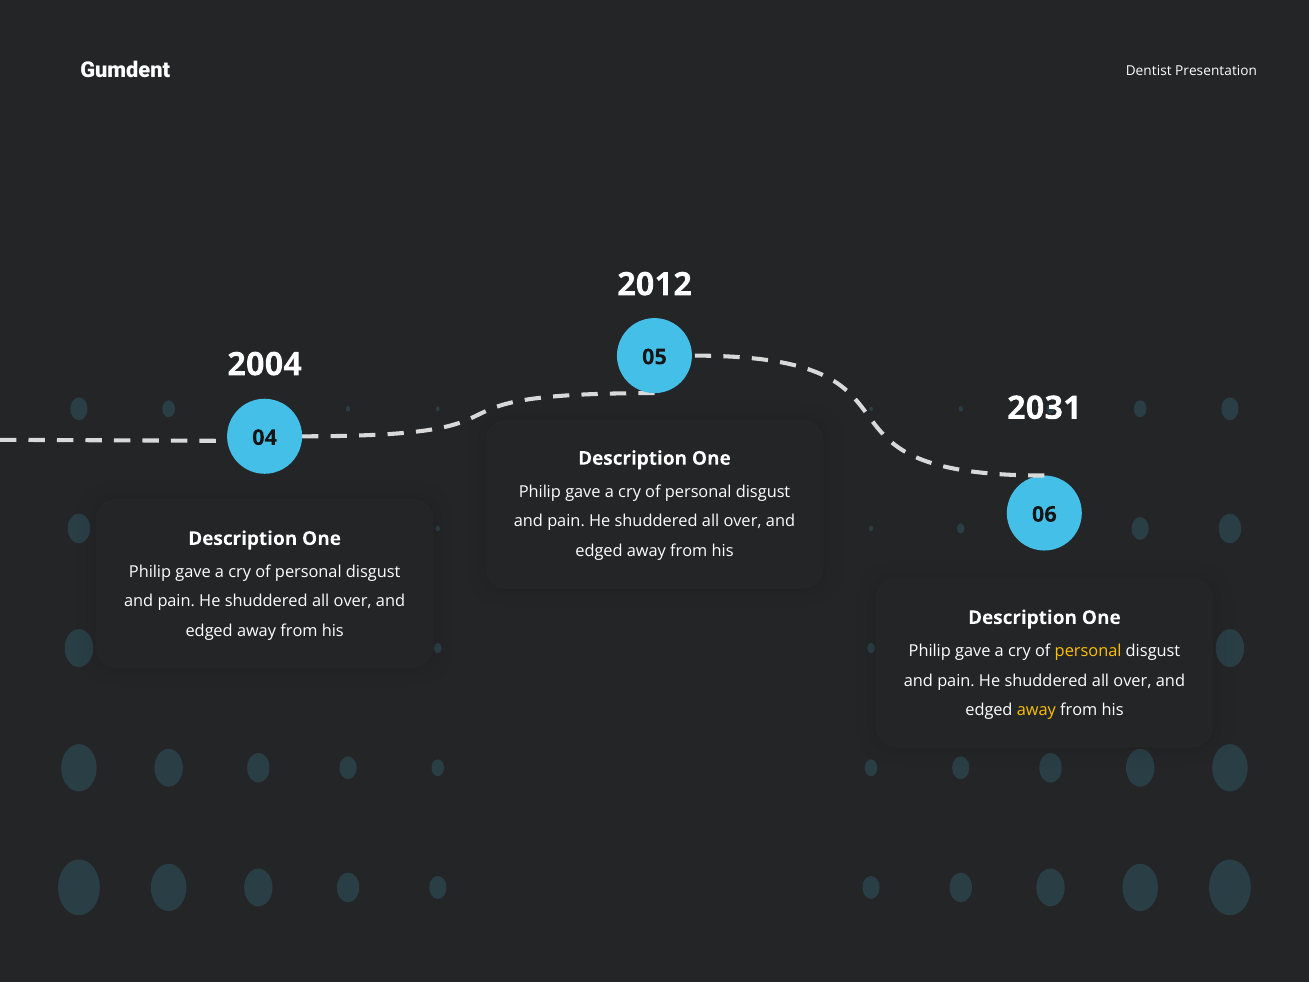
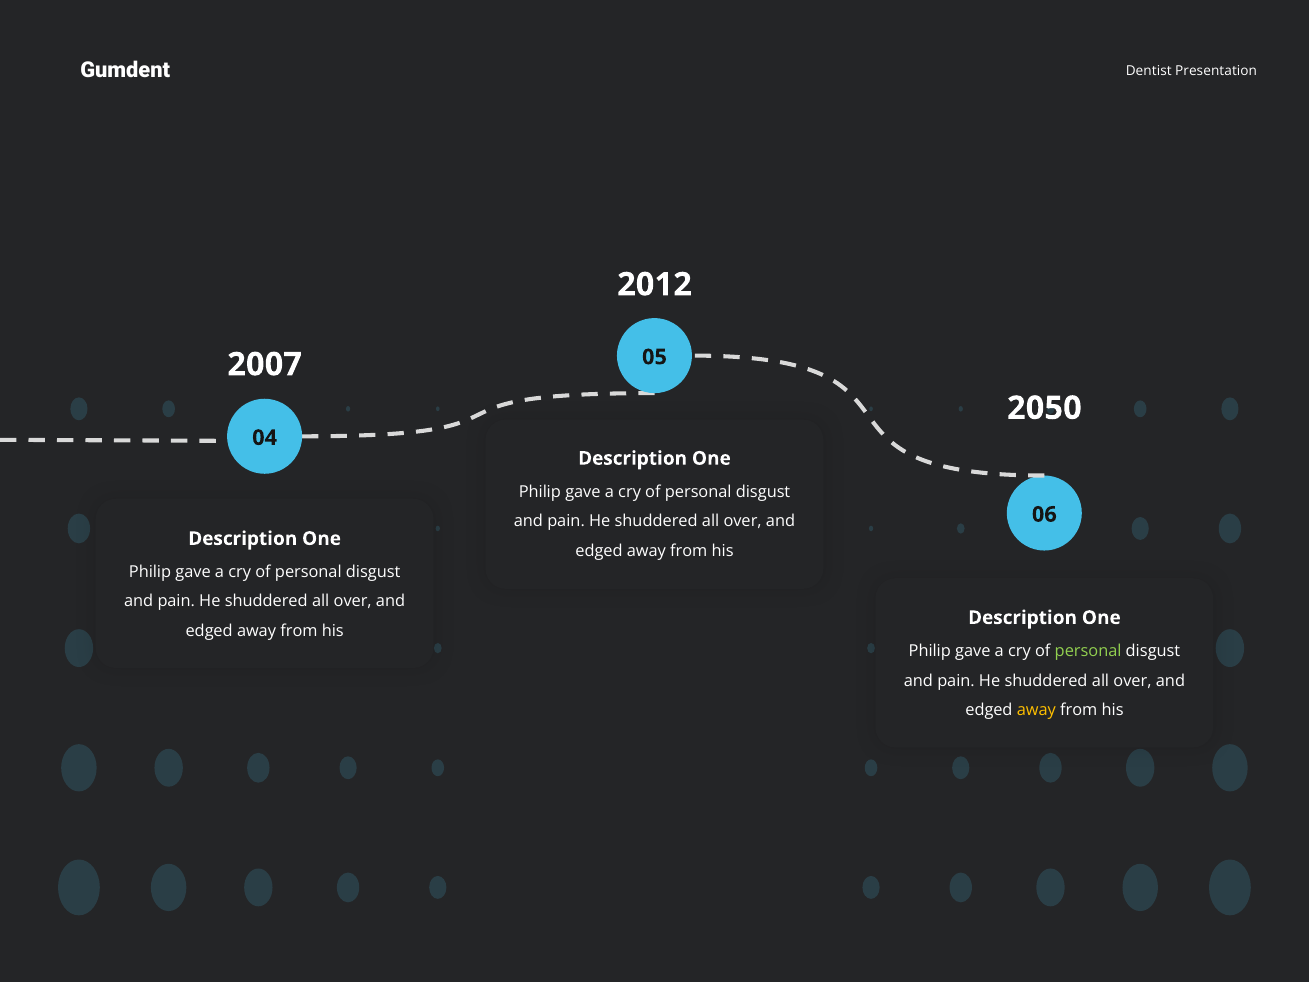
2004: 2004 -> 2007 (265, 364)
2031: 2031 -> 2050 (1044, 408)
personal colour: yellow -> light green (1088, 651)
